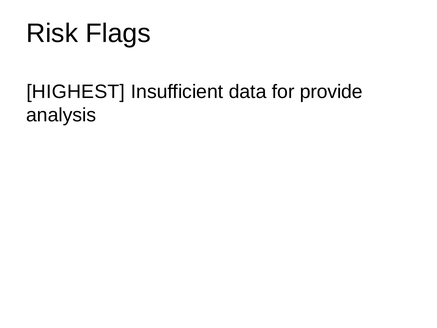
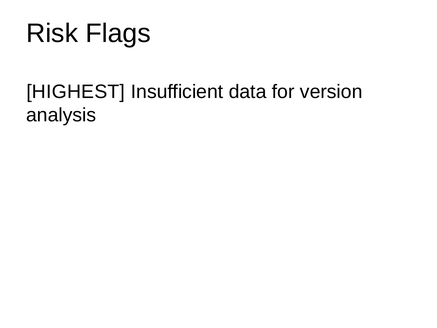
provide: provide -> version (331, 92)
